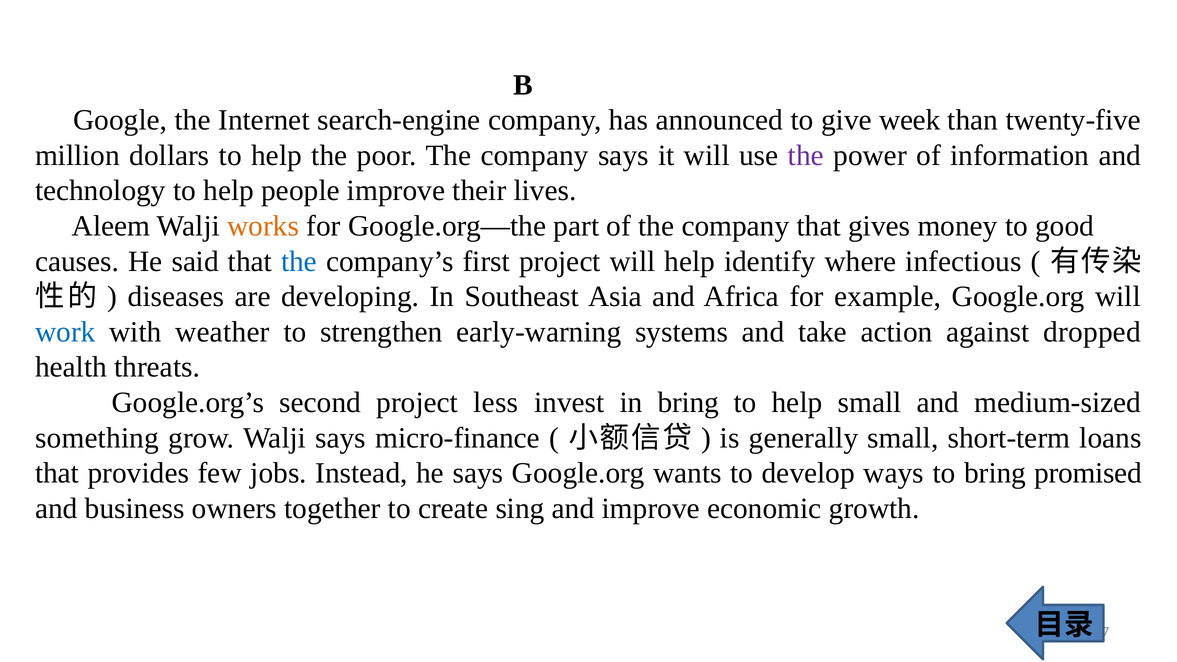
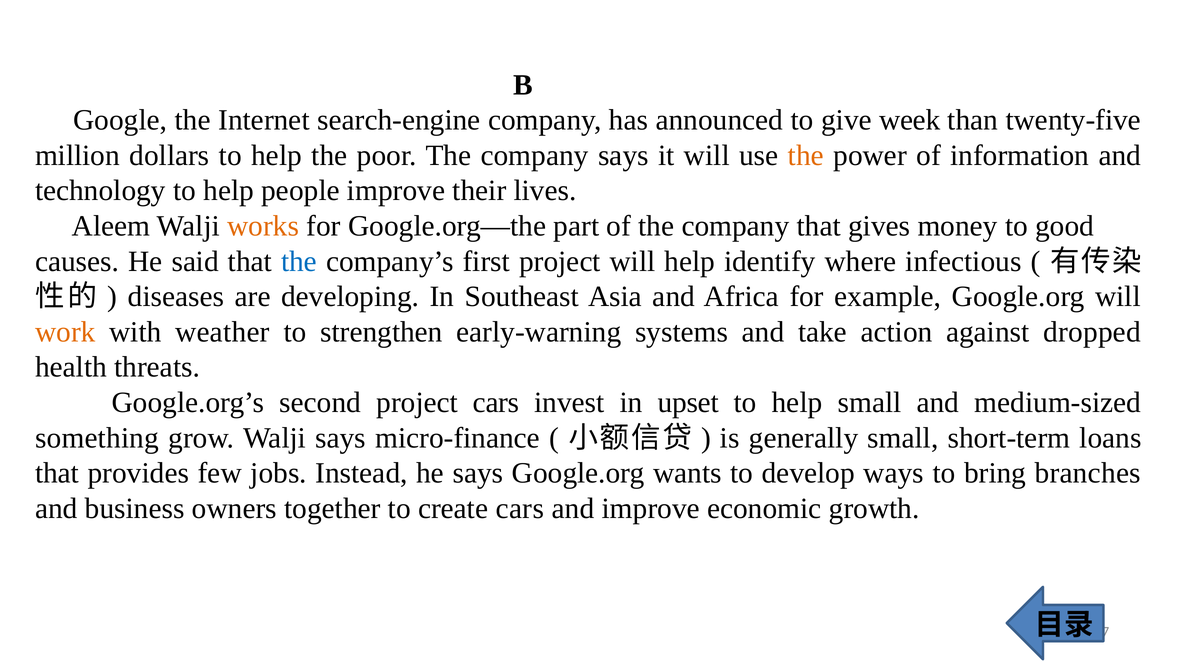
the colour: purple -> orange (806, 155)
work colour: blue -> orange (65, 332)
project less: less -> cars (496, 403)
in bring: bring -> upset (688, 403)
promised: promised -> branches (1088, 473)
create sing: sing -> cars (520, 509)
